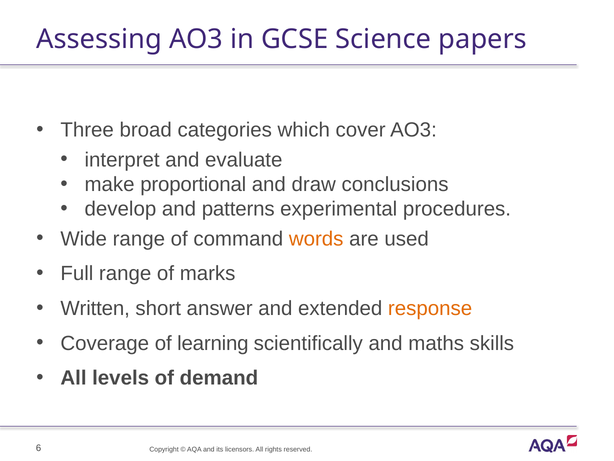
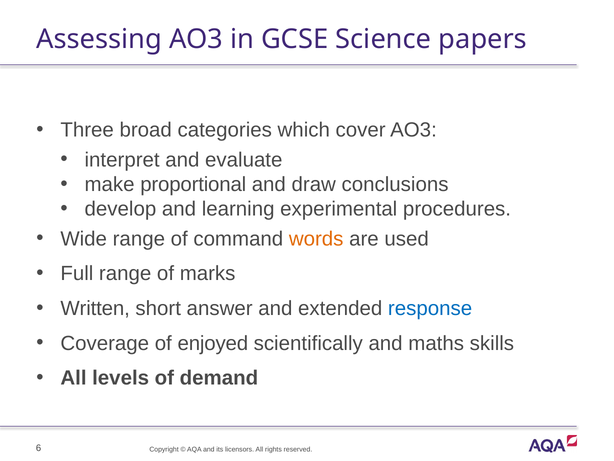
patterns: patterns -> learning (238, 209)
response colour: orange -> blue (430, 308)
learning: learning -> enjoyed (213, 343)
